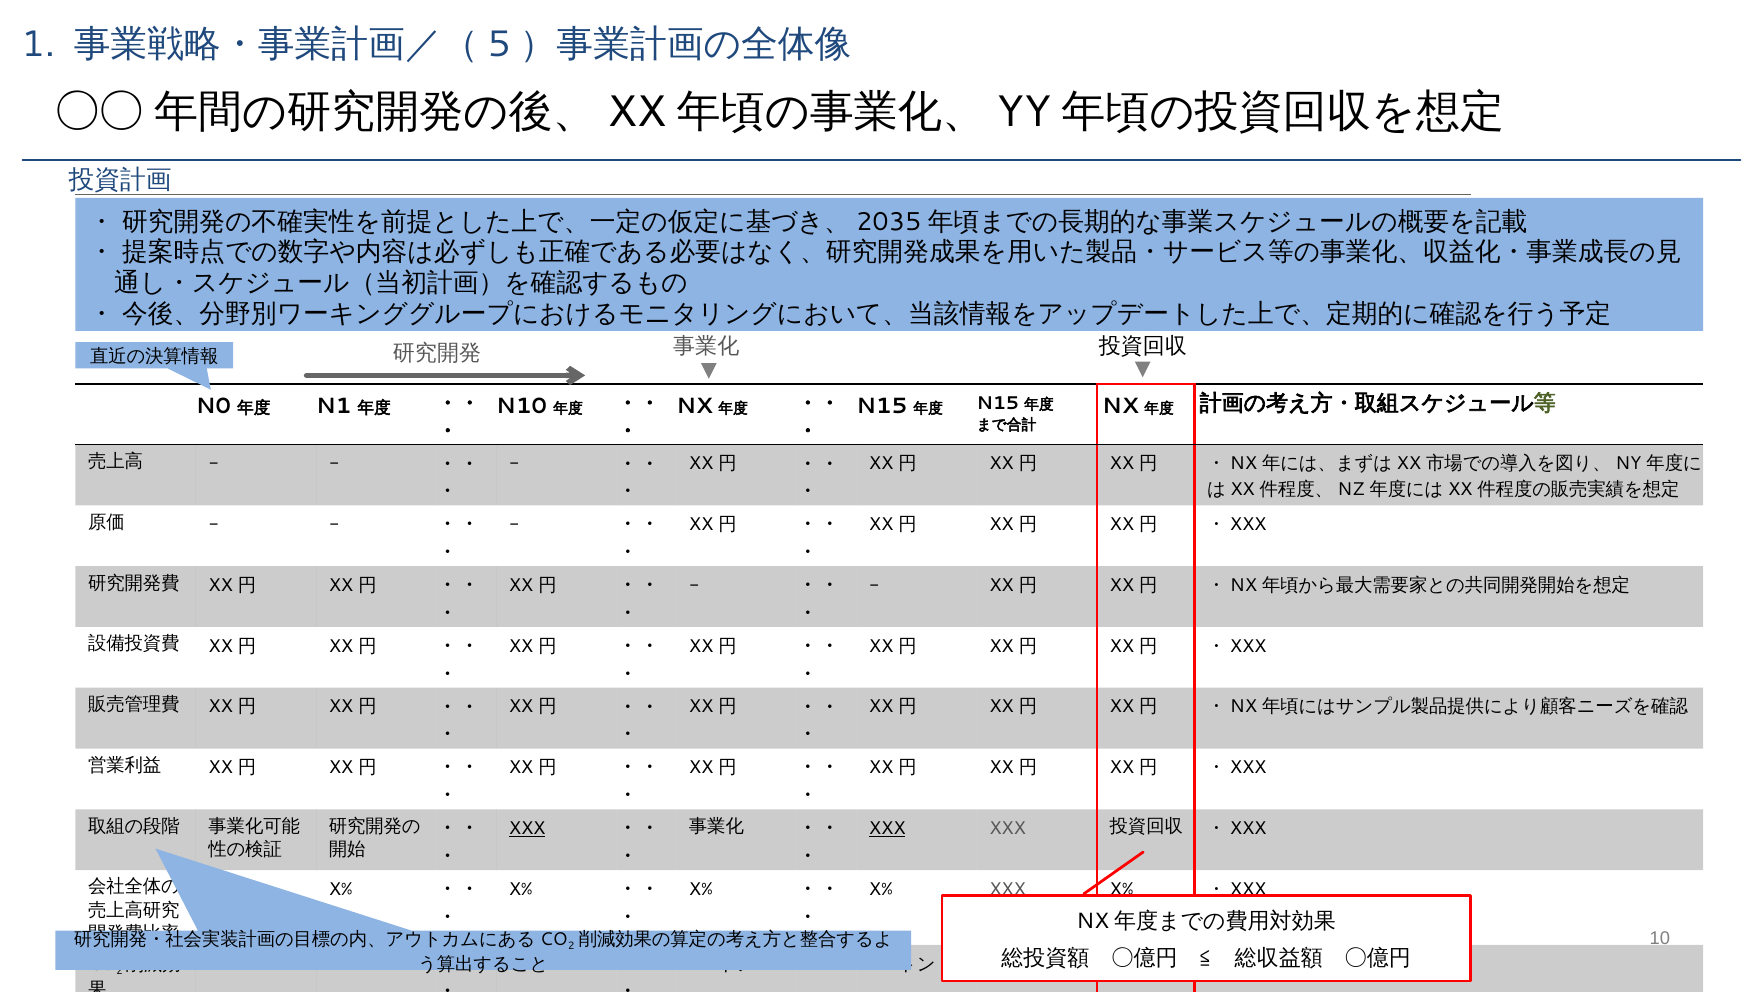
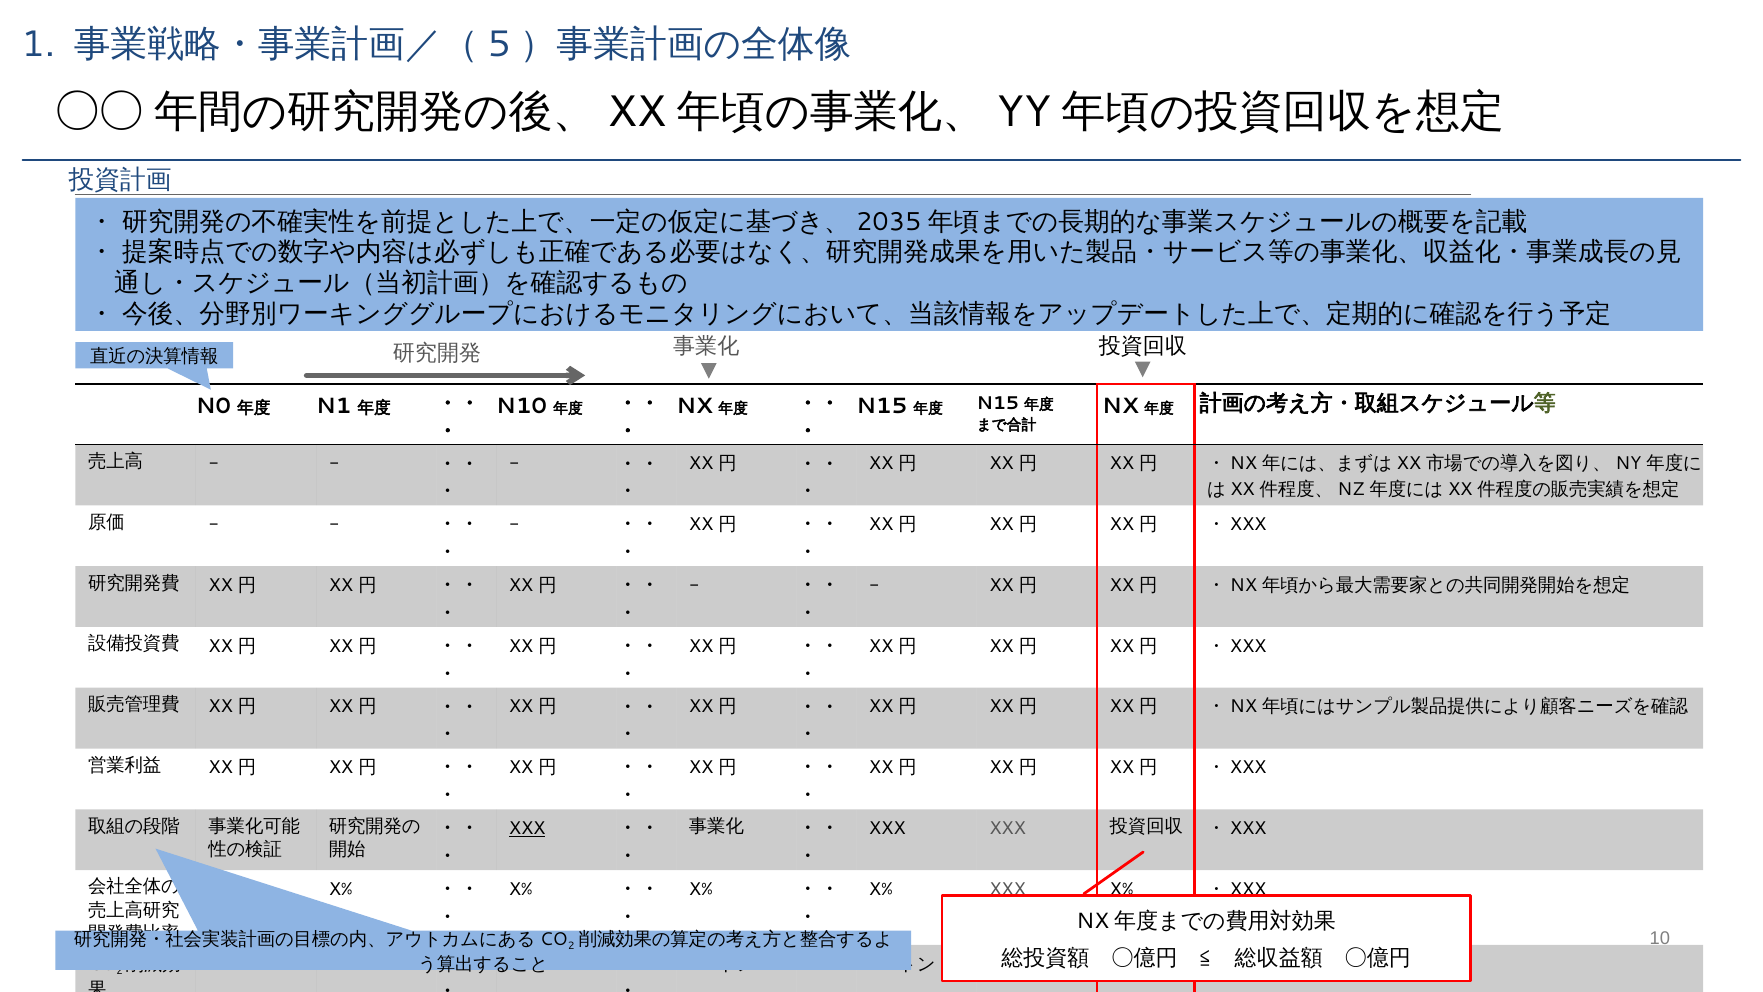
XXX underline: present -> none (887, 828)
